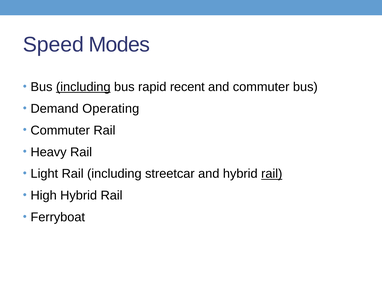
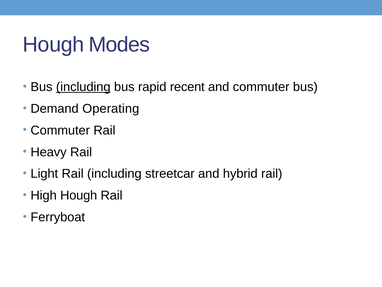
Speed: Speed -> Hough (53, 44)
rail underline: present -> none (272, 173)
High Hybrid: Hybrid -> Hough (79, 195)
